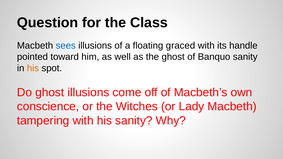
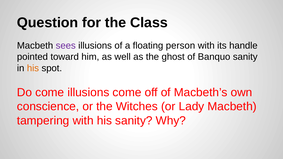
sees colour: blue -> purple (66, 46)
graced: graced -> person (180, 46)
Do ghost: ghost -> come (50, 92)
